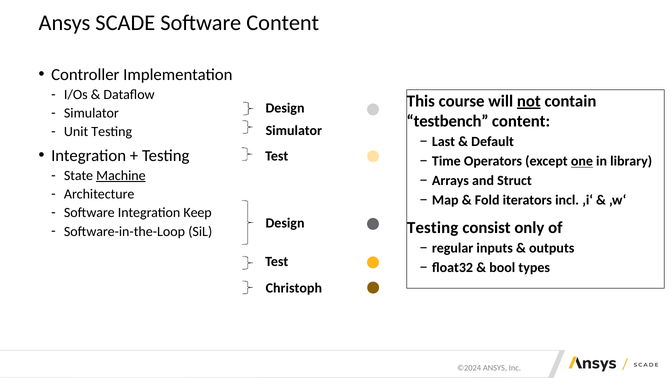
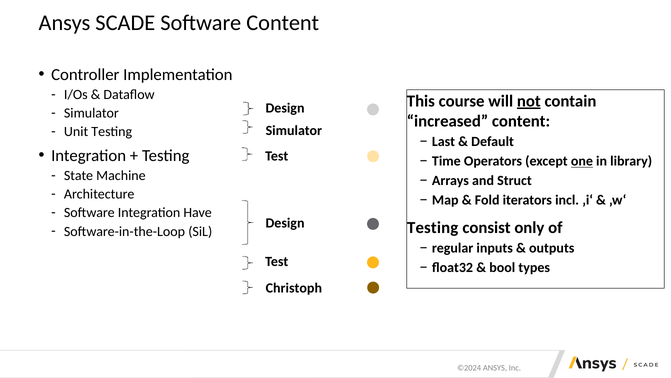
testbench: testbench -> increased (448, 121)
Machine underline: present -> none (121, 175)
Keep: Keep -> Have (198, 213)
